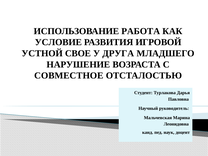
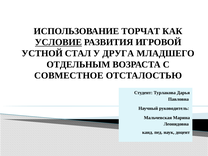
РАБОТА: РАБОТА -> ТОРЧАТ (141, 31)
УСЛОВИЕ underline: none -> present (58, 42)
СВОЕ: СВОЕ -> СТАЛ (78, 53)
НАРУШЕНИЕ: НАРУШЕНИЕ -> ОТДЕЛЬНЫМ (78, 64)
